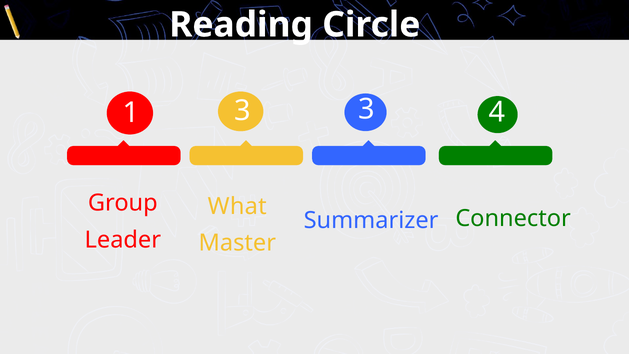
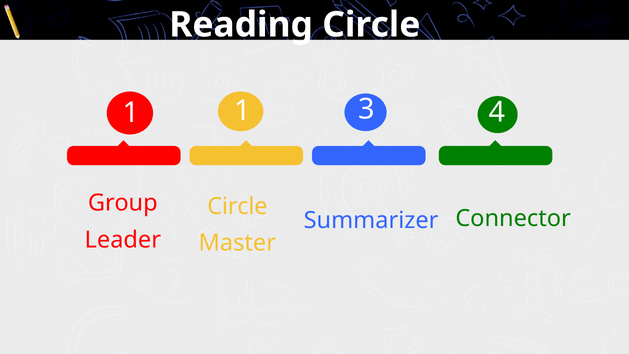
1 3: 3 -> 1 (243, 111)
What: What -> Circle (237, 206)
